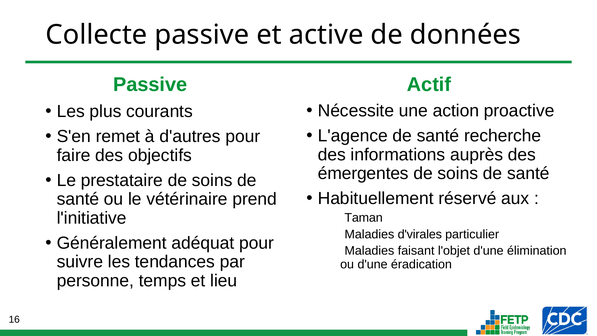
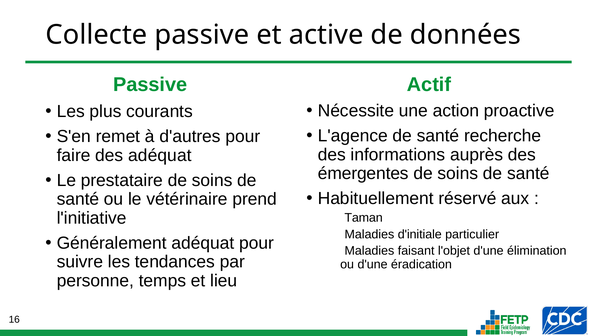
des objectifs: objectifs -> adéquat (160, 155)
d'virales: d'virales -> d'initiale (420, 234)
